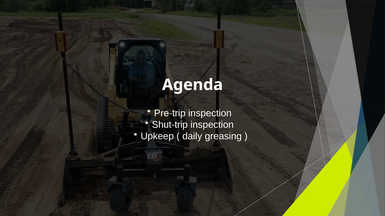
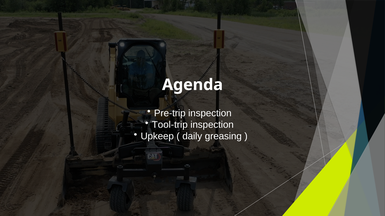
Shut-trip: Shut-trip -> Tool-trip (170, 125)
